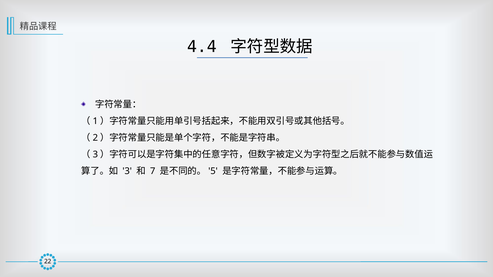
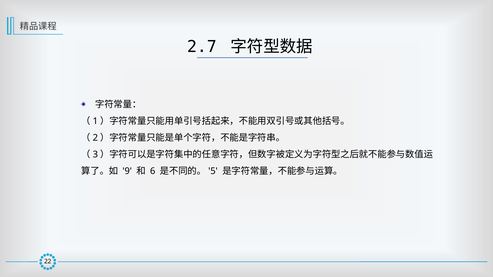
4.4: 4.4 -> 2.7 (202, 47)
3: 3 -> 9 (127, 171)
7: 7 -> 6 (153, 171)
